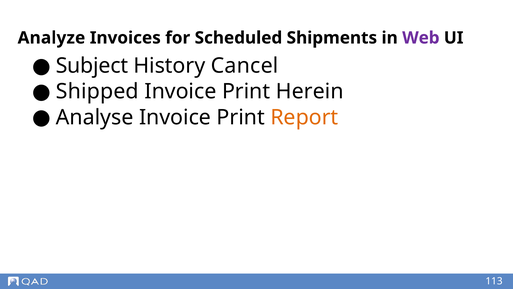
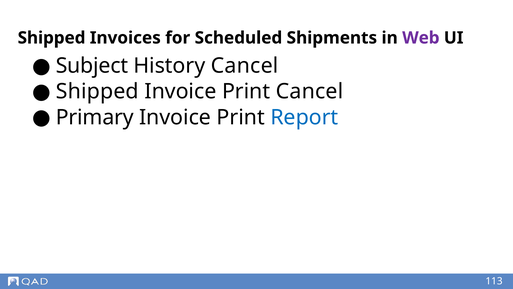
Analyze: Analyze -> Shipped (52, 38)
Print Herein: Herein -> Cancel (310, 91)
Analyse: Analyse -> Primary (95, 117)
Report colour: orange -> blue (304, 117)
